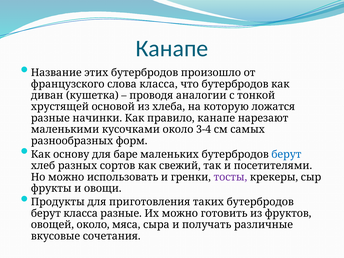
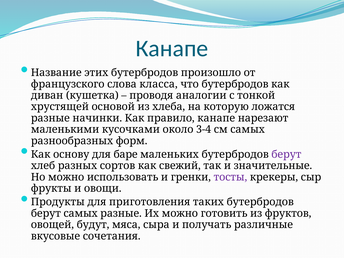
берут colour: blue -> purple (286, 154)
посетителями: посетителями -> значительные (273, 166)
берут класса: класса -> самых (81, 213)
овощей около: около -> будут (93, 225)
